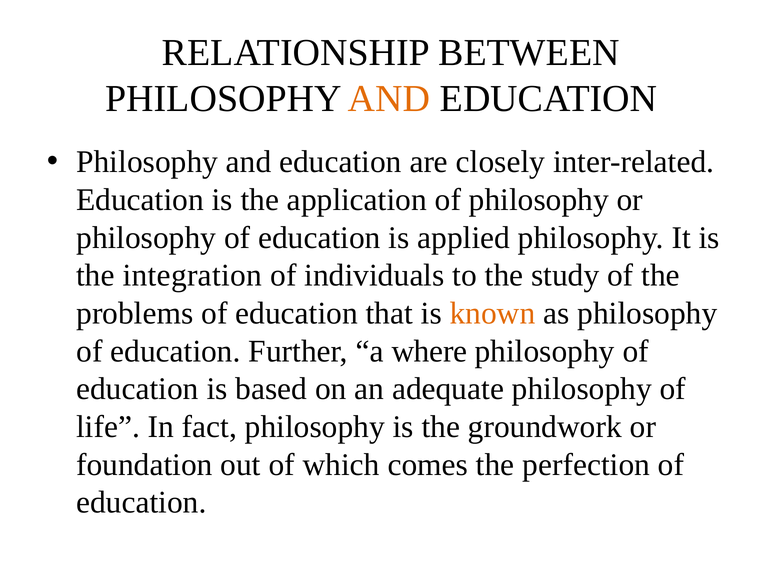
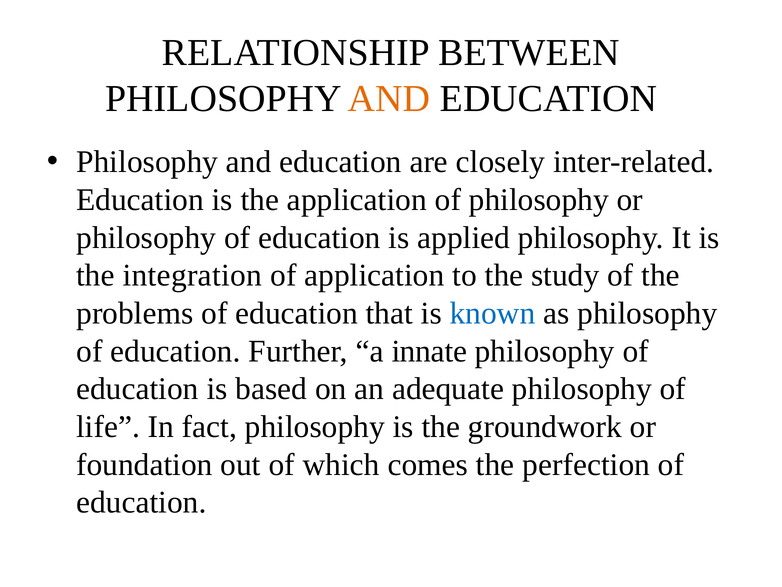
of individuals: individuals -> application (374, 275)
known colour: orange -> blue (493, 313)
where: where -> innate (429, 351)
